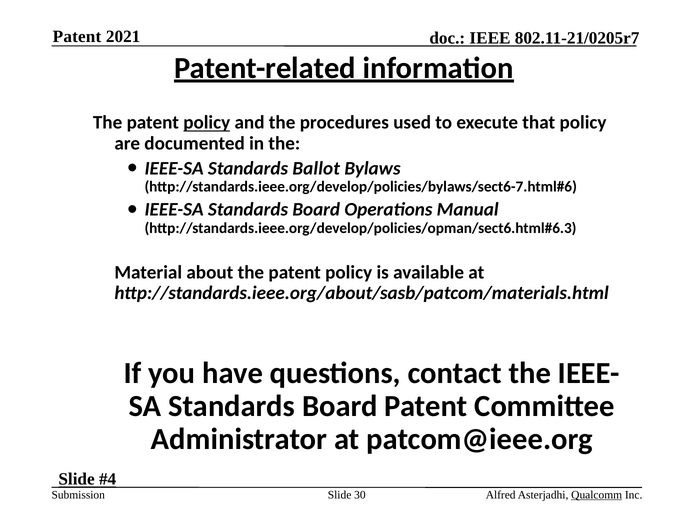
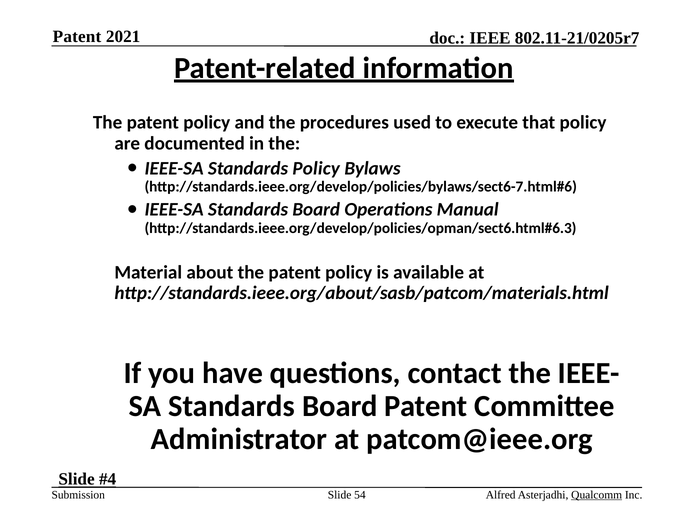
policy underline: present -> none (207, 123)
Standards Ballot: Ballot -> Policy (316, 168)
30: 30 -> 54 (360, 495)
